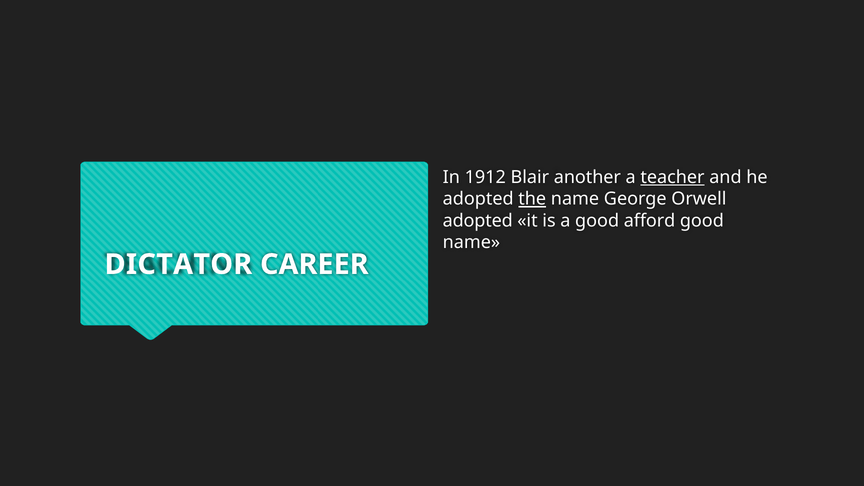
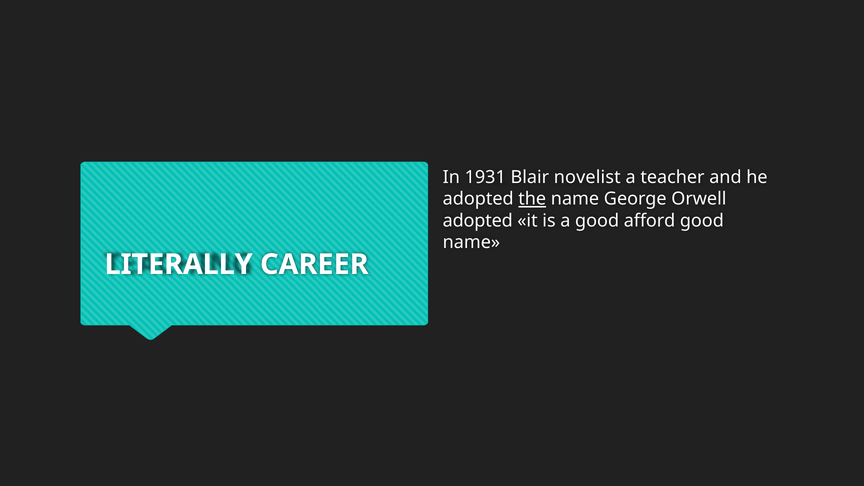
1912: 1912 -> 1931 (485, 177)
another: another -> novelist (587, 177)
teacher underline: present -> none (672, 177)
DICTATOR: DICTATOR -> LITERALLY (179, 264)
